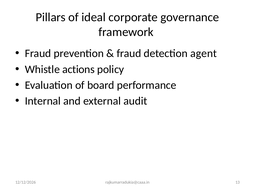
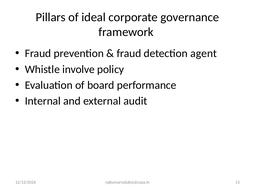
actions: actions -> involve (79, 69)
